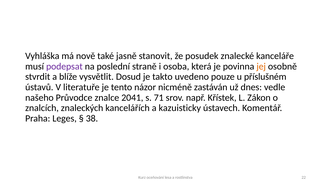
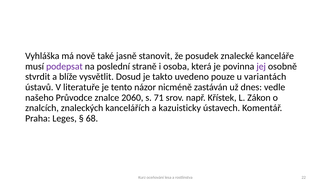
jej colour: orange -> purple (261, 66)
příslušném: příslušném -> variantách (265, 77)
2041: 2041 -> 2060 (132, 98)
38: 38 -> 68 (92, 119)
